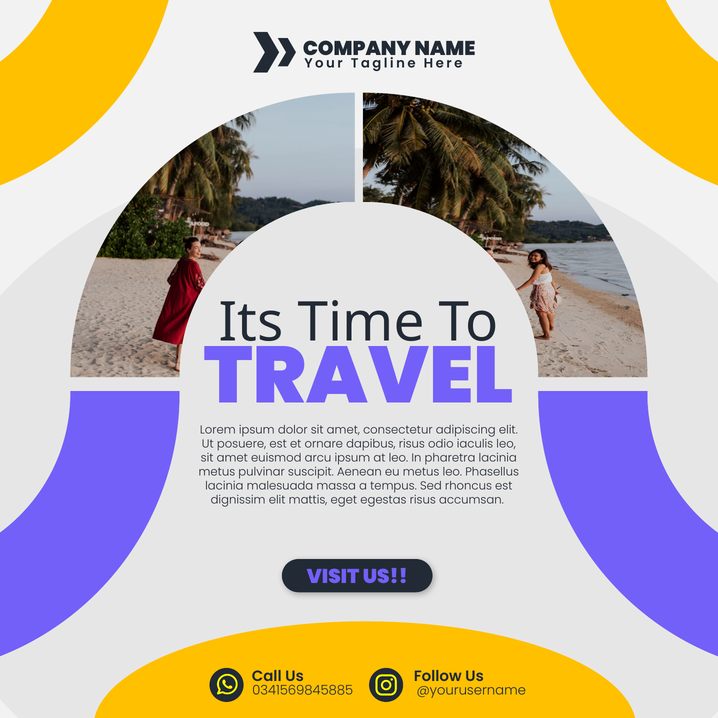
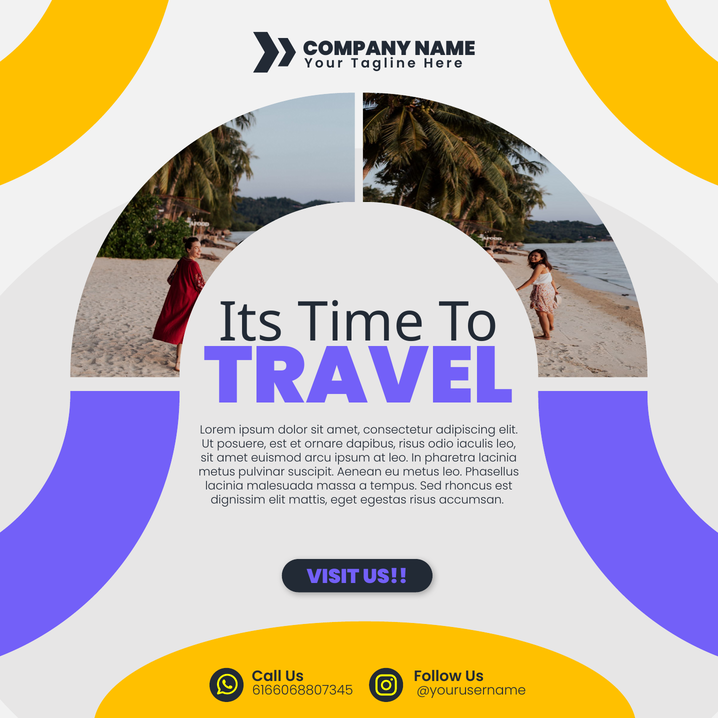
0341569845885: 0341569845885 -> 6166068807345 (303, 690)
